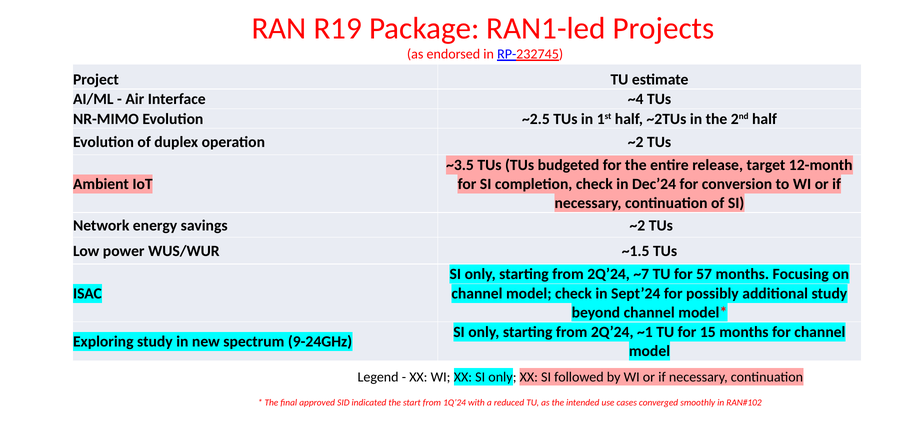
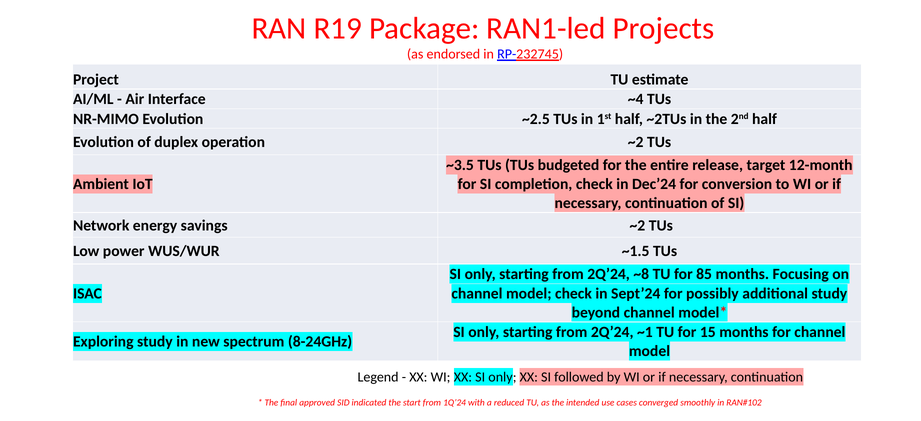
~7: ~7 -> ~8 (641, 274)
57: 57 -> 85 (704, 274)
9-24GHz: 9-24GHz -> 8-24GHz (320, 342)
